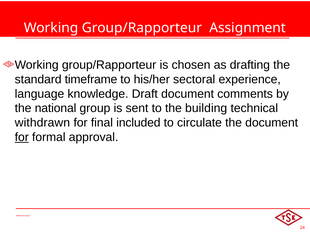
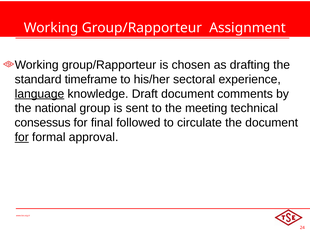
language underline: none -> present (39, 94)
building: building -> meeting (206, 108)
withdrawn: withdrawn -> consessus (43, 123)
included: included -> followed (138, 123)
